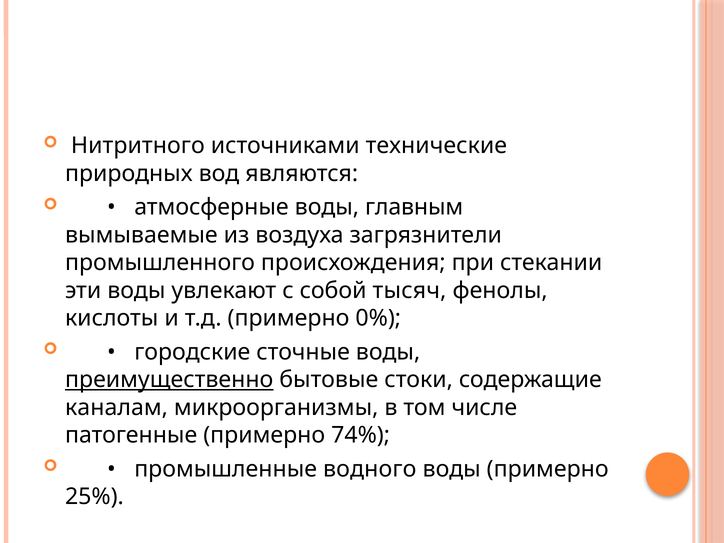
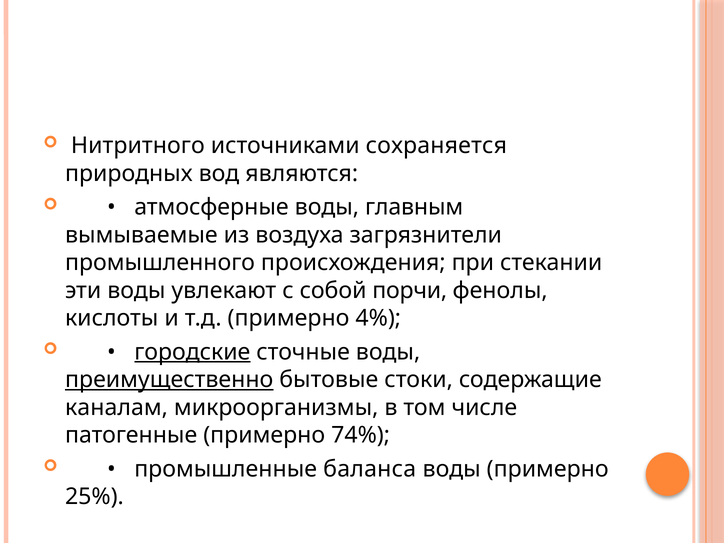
технические: технические -> сохраняется (436, 146)
тысяч: тысяч -> порчи (410, 290)
0%: 0% -> 4% (378, 318)
городские underline: none -> present (192, 352)
водного: водного -> баланса (370, 469)
